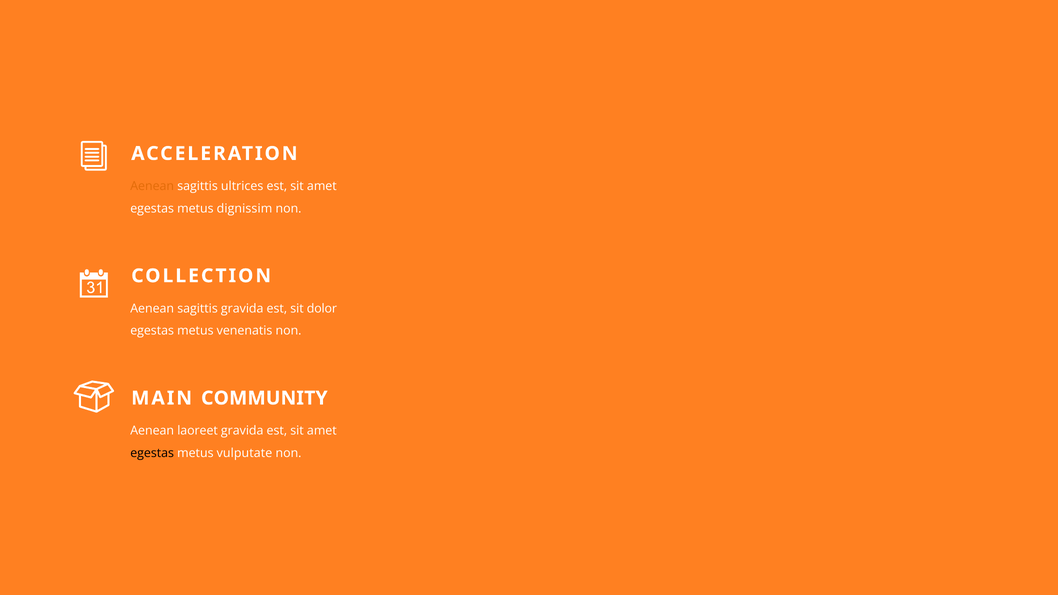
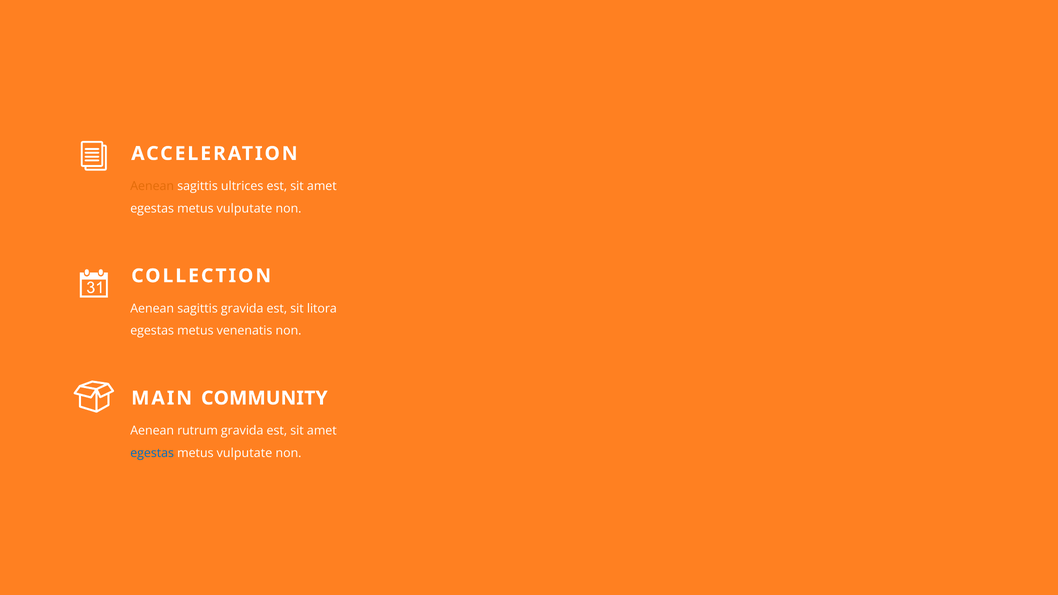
dignissim: dignissim -> vulputate (244, 209)
dolor: dolor -> litora (322, 309)
laoreet: laoreet -> rutrum (198, 431)
egestas colour: black -> blue (152, 453)
